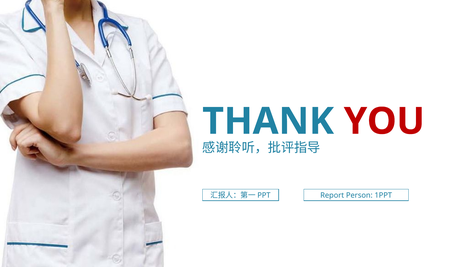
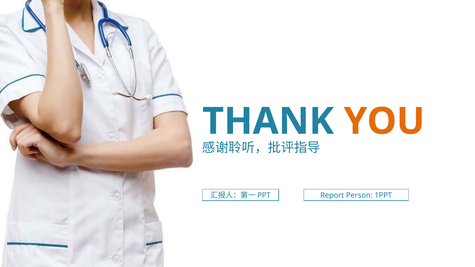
YOU colour: red -> orange (384, 121)
